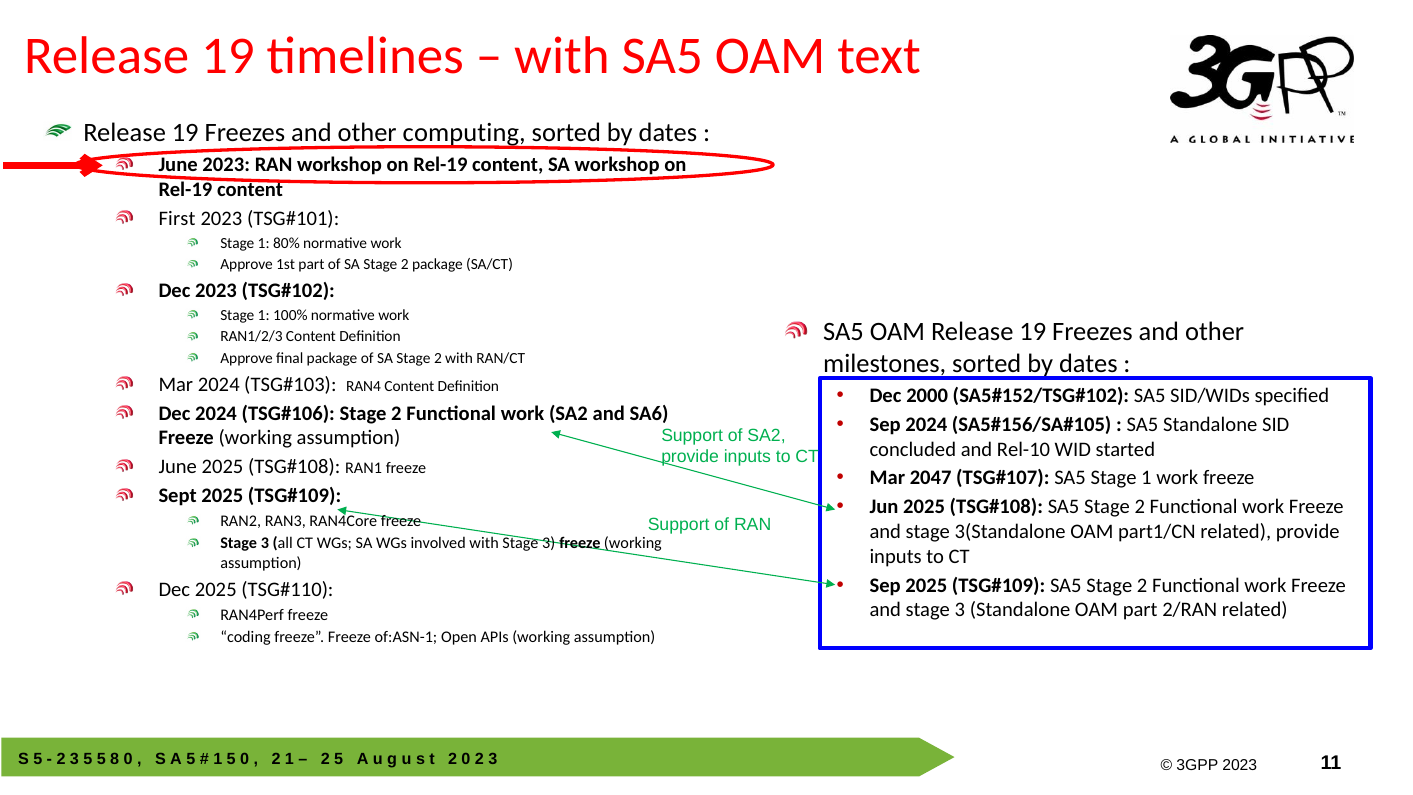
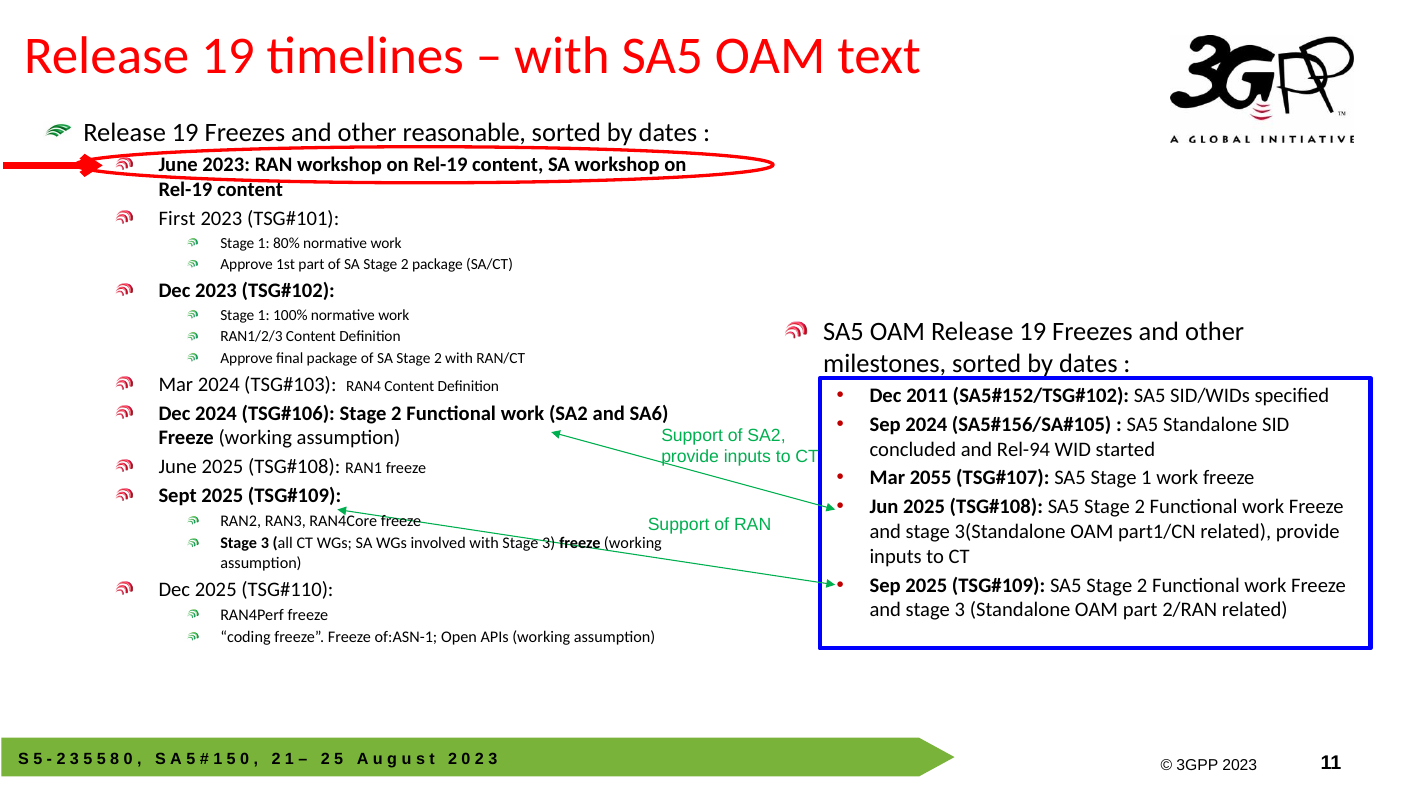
computing: computing -> reasonable (464, 133)
2000: 2000 -> 2011 (927, 396)
Rel-10: Rel-10 -> Rel-94 (1024, 449)
2047: 2047 -> 2055 (931, 478)
